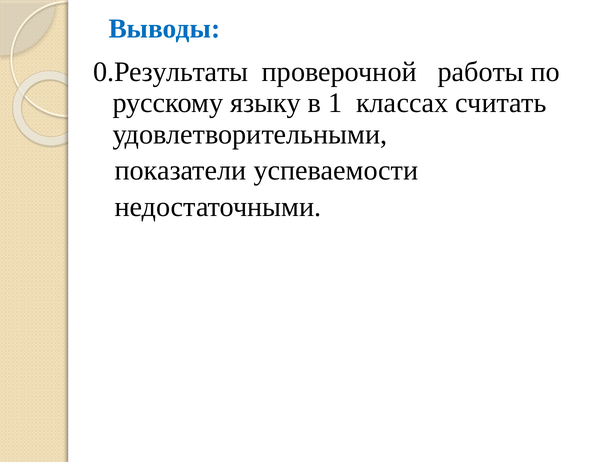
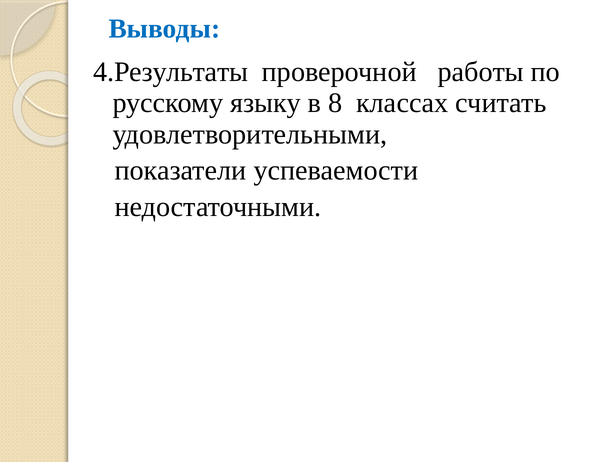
0.Результаты: 0.Результаты -> 4.Результаты (171, 72)
1: 1 -> 8 (335, 103)
